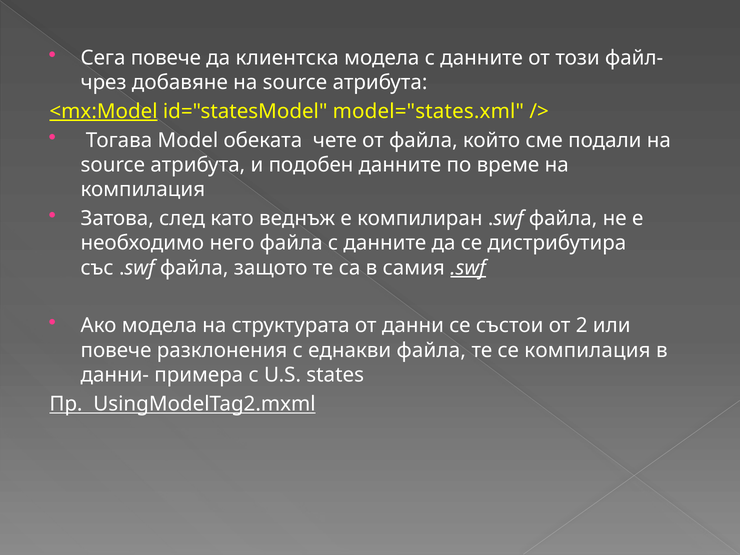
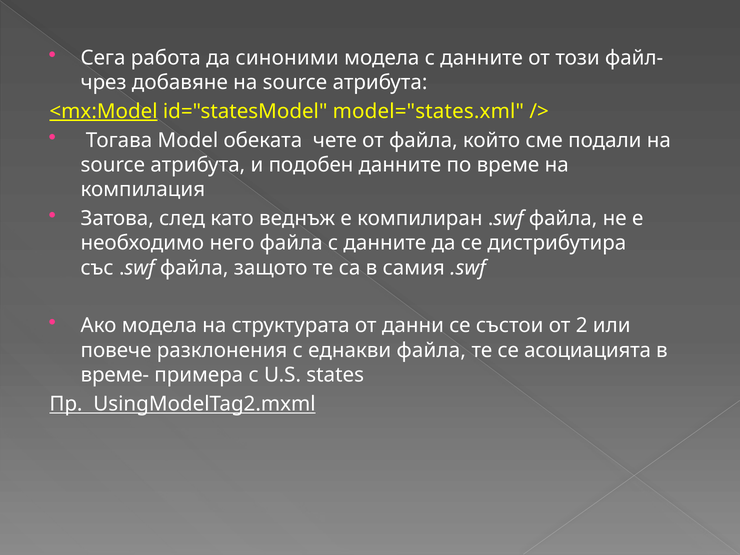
Сега повече: повече -> работа (166, 58)
клиентска: клиентска -> синоними (287, 58)
.swf underline: present -> none (468, 268)
се компилация: компилация -> асоциацията (588, 350)
данни-: данни- -> време- (115, 375)
